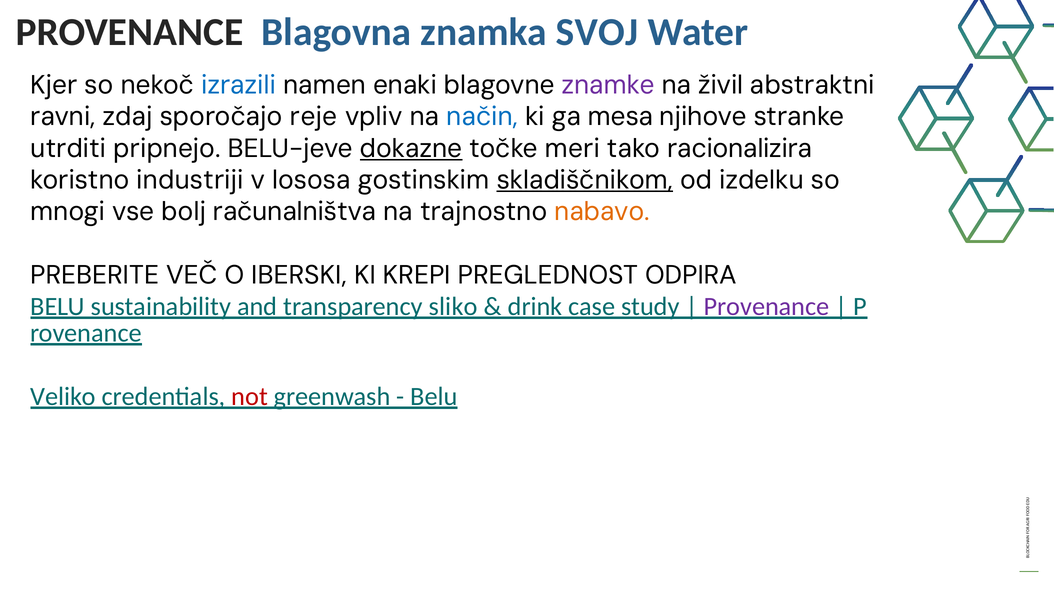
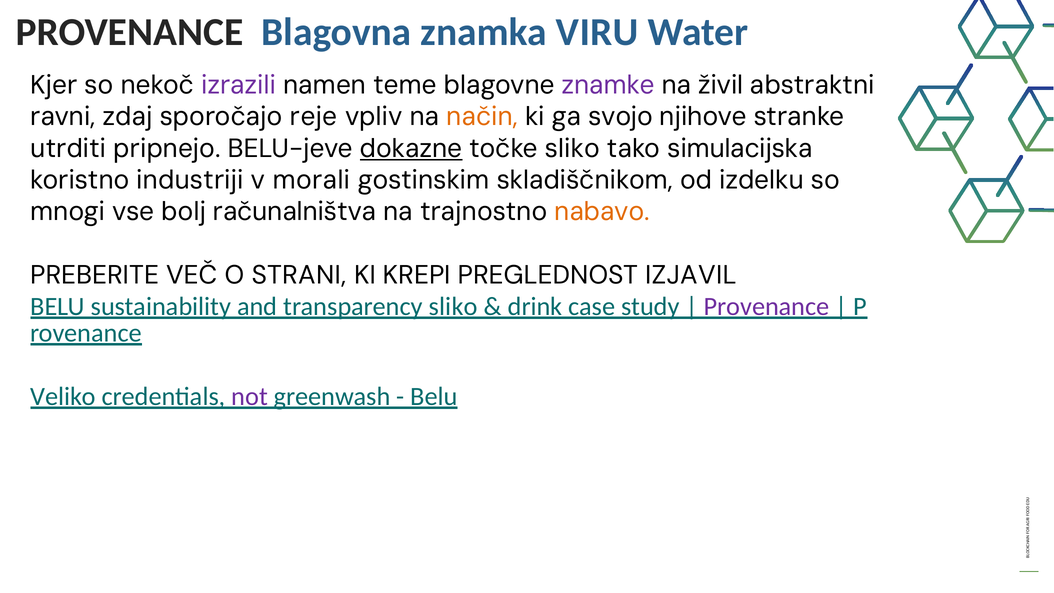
SVOJ: SVOJ -> VIRU (597, 32)
izrazili colour: blue -> purple (239, 85)
enaki: enaki -> teme (405, 85)
način colour: blue -> orange (482, 117)
mesa: mesa -> svojo (621, 117)
točke meri: meri -> sliko (572, 148)
racionalizira: racionalizira -> simulacijska (740, 148)
lososa: lososa -> morali (311, 180)
skladiščnikom underline: present -> none (585, 180)
IBERSKI: IBERSKI -> STRANI (299, 275)
ODPIRA: ODPIRA -> IZJAVIL (691, 275)
not colour: red -> purple (250, 397)
